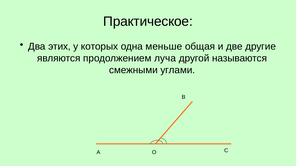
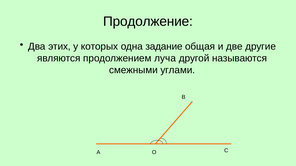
Практическое: Практическое -> Продолжение (148, 21)
меньше: меньше -> задание (164, 47)
